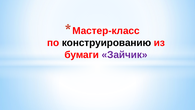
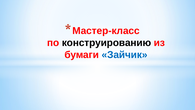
Зайчик colour: purple -> blue (125, 55)
